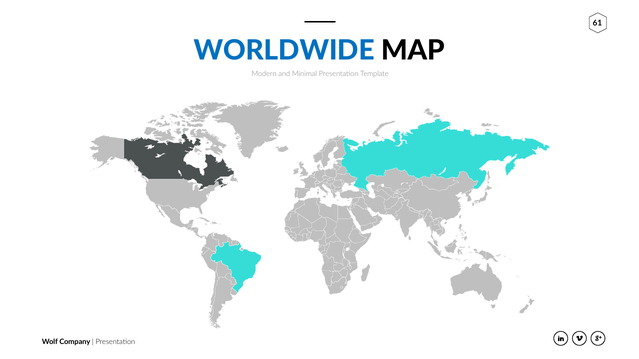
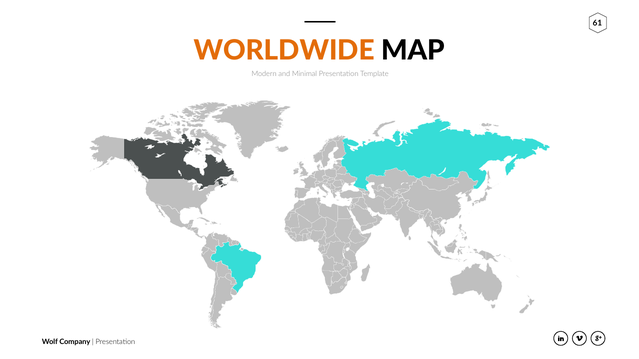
WORLDWIDE colour: blue -> orange (284, 51)
